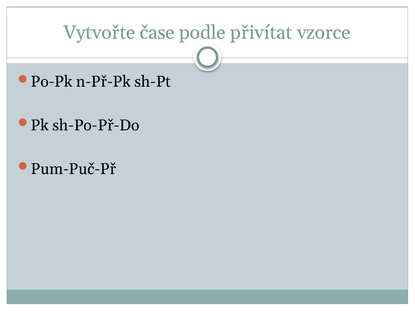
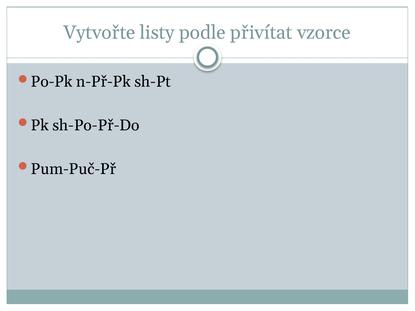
čase: čase -> listy (157, 33)
